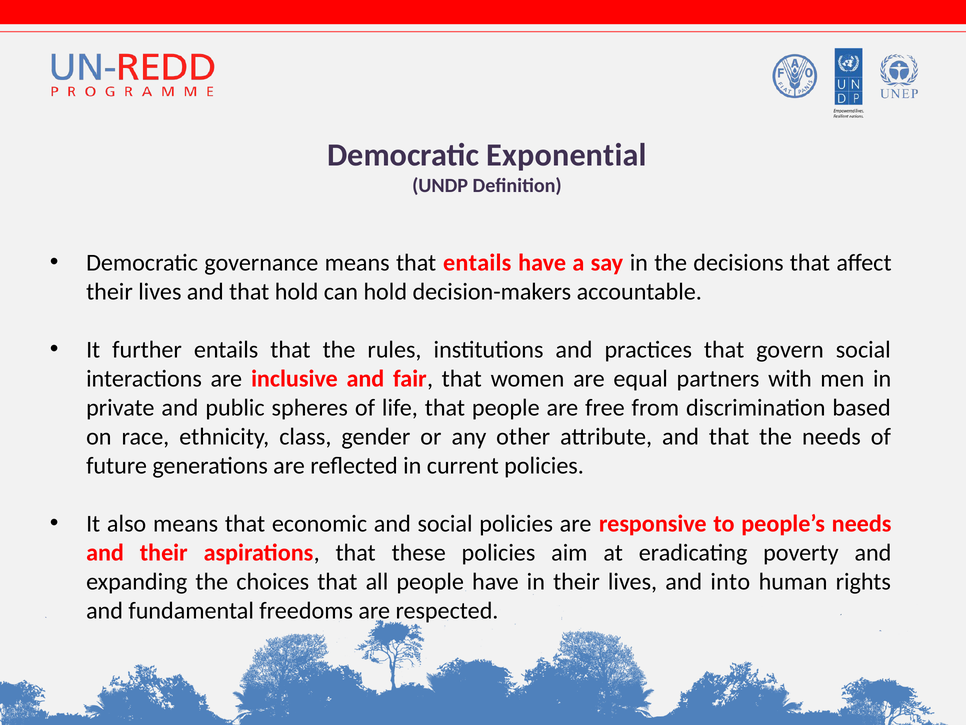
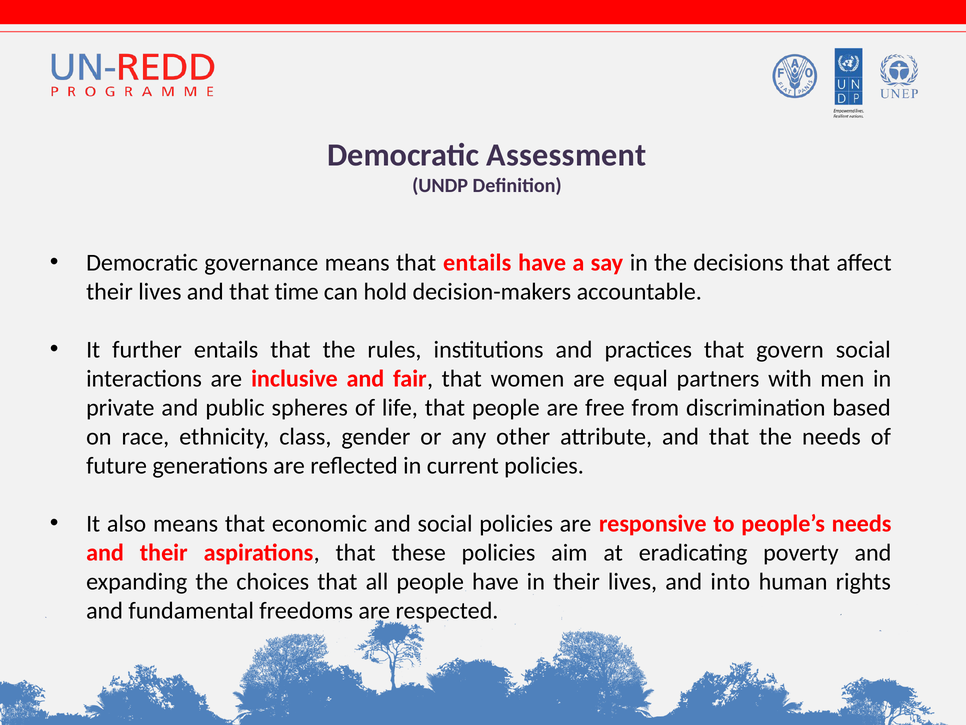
Exponential: Exponential -> Assessment (567, 155)
that hold: hold -> time (297, 291)
